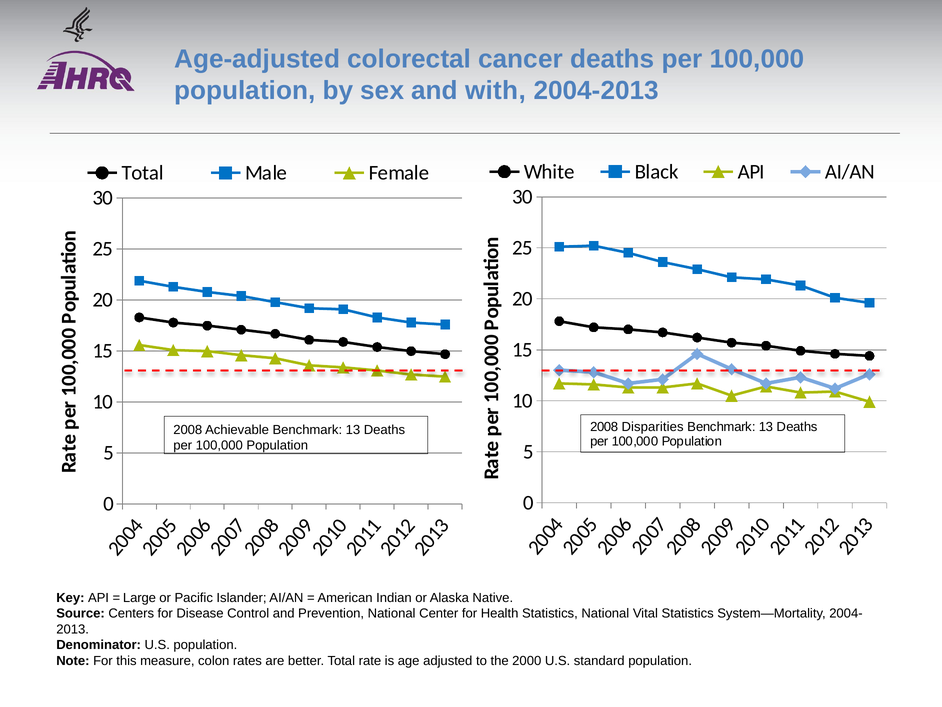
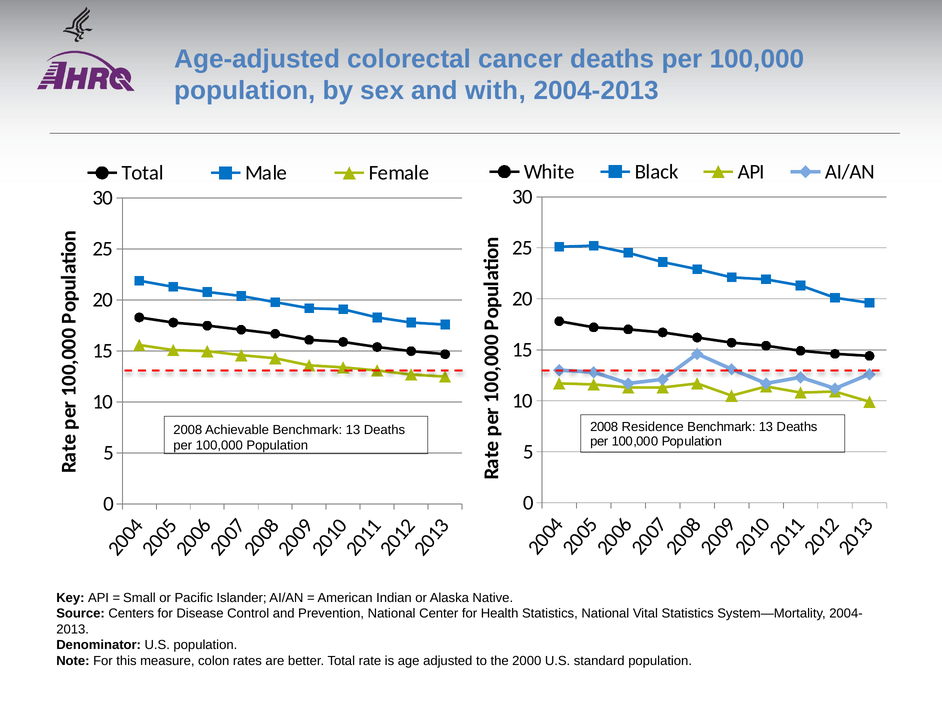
Disparities: Disparities -> Residence (653, 426)
Large: Large -> Small (139, 597)
